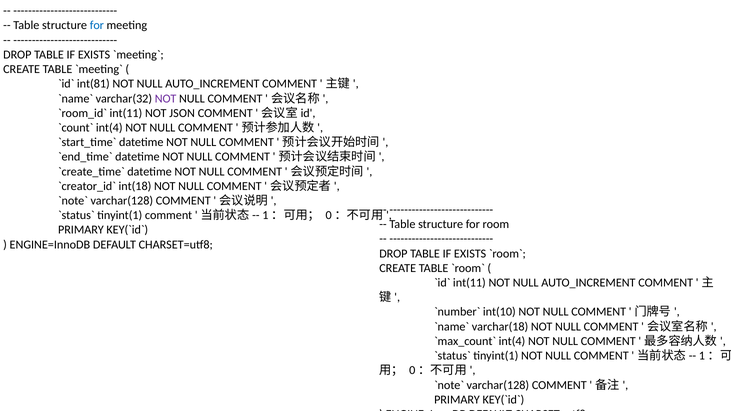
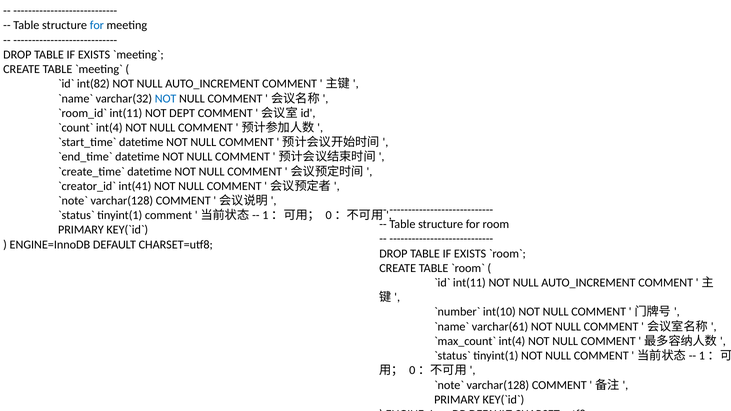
int(81: int(81 -> int(82 (93, 84)
NOT colour: purple -> blue (166, 99)
JSON: JSON -> DEPT (182, 113)
int(18: int(18 -> int(41 (135, 186)
varchar(18: varchar(18 -> varchar(61 (500, 327)
